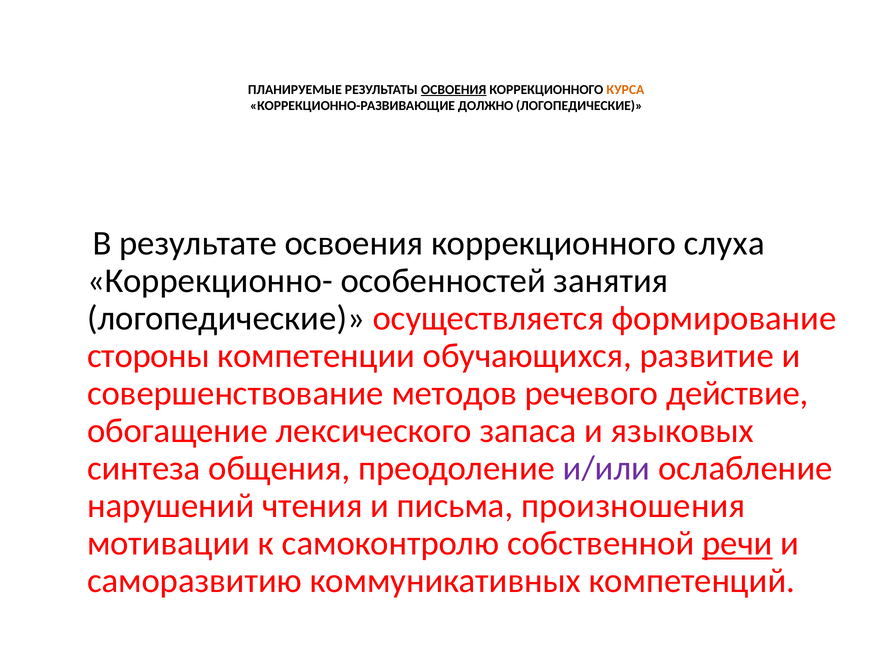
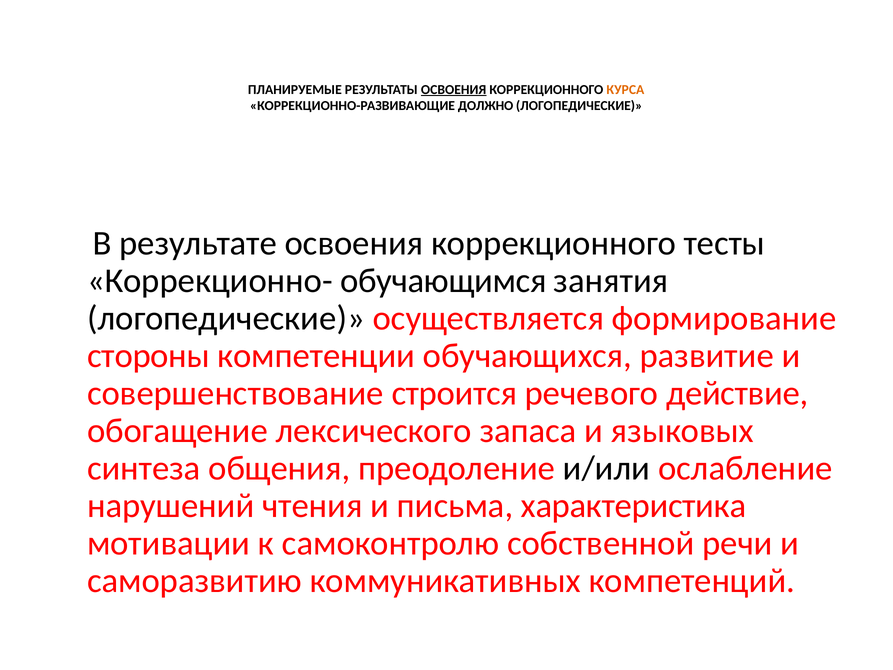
слуха: слуха -> тесты (724, 243)
особенностей: особенностей -> обучающимся (443, 281)
методов: методов -> строится (454, 393)
и/или colour: purple -> black (606, 468)
произношения: произношения -> характеристика (634, 506)
речи underline: present -> none (737, 543)
